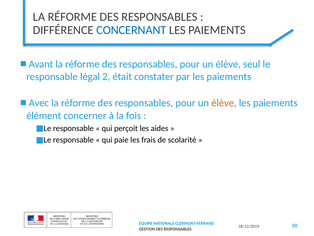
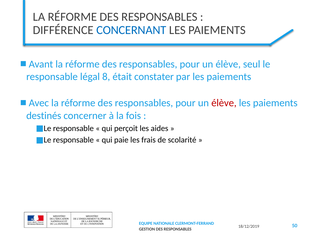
2: 2 -> 8 (106, 77)
élève colour: orange -> red (224, 103)
élément: élément -> destinés (44, 115)
